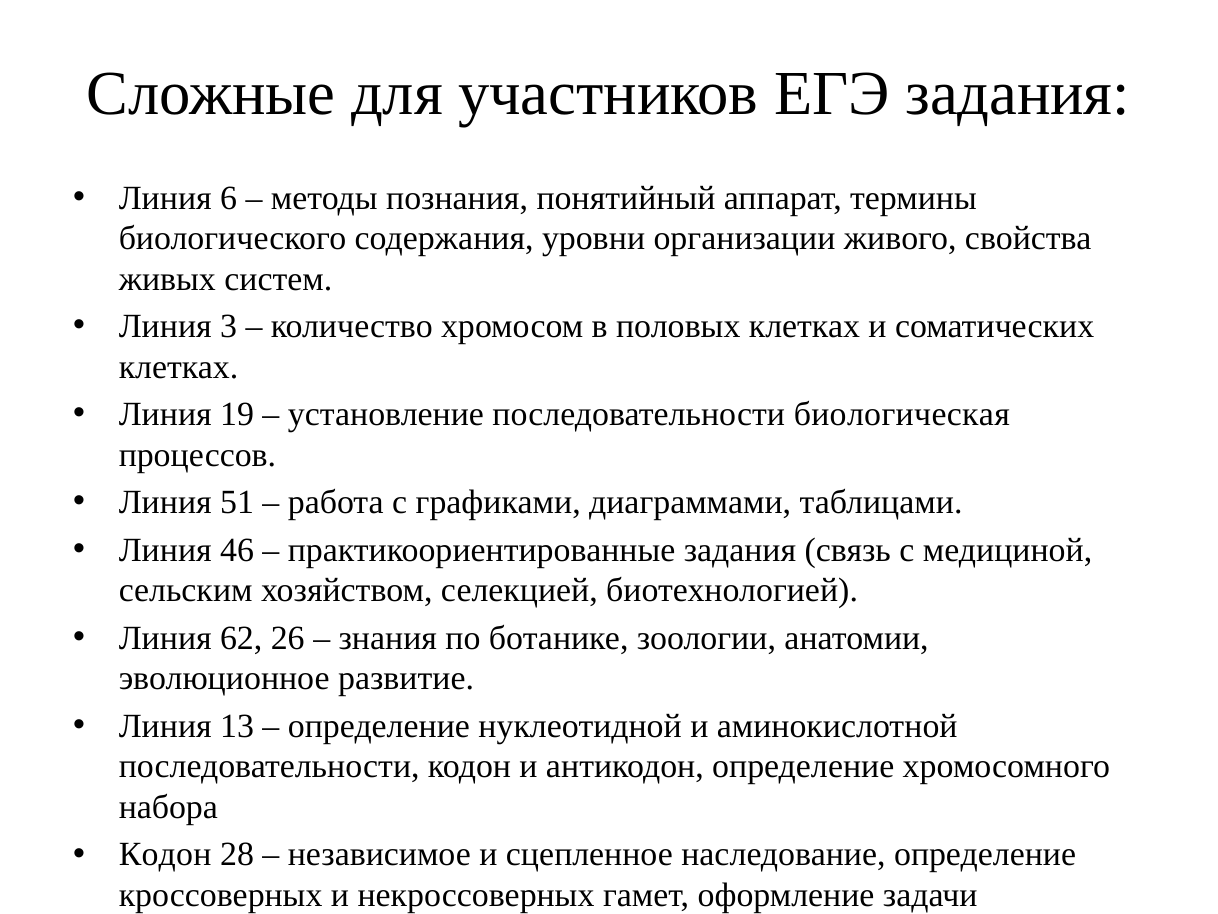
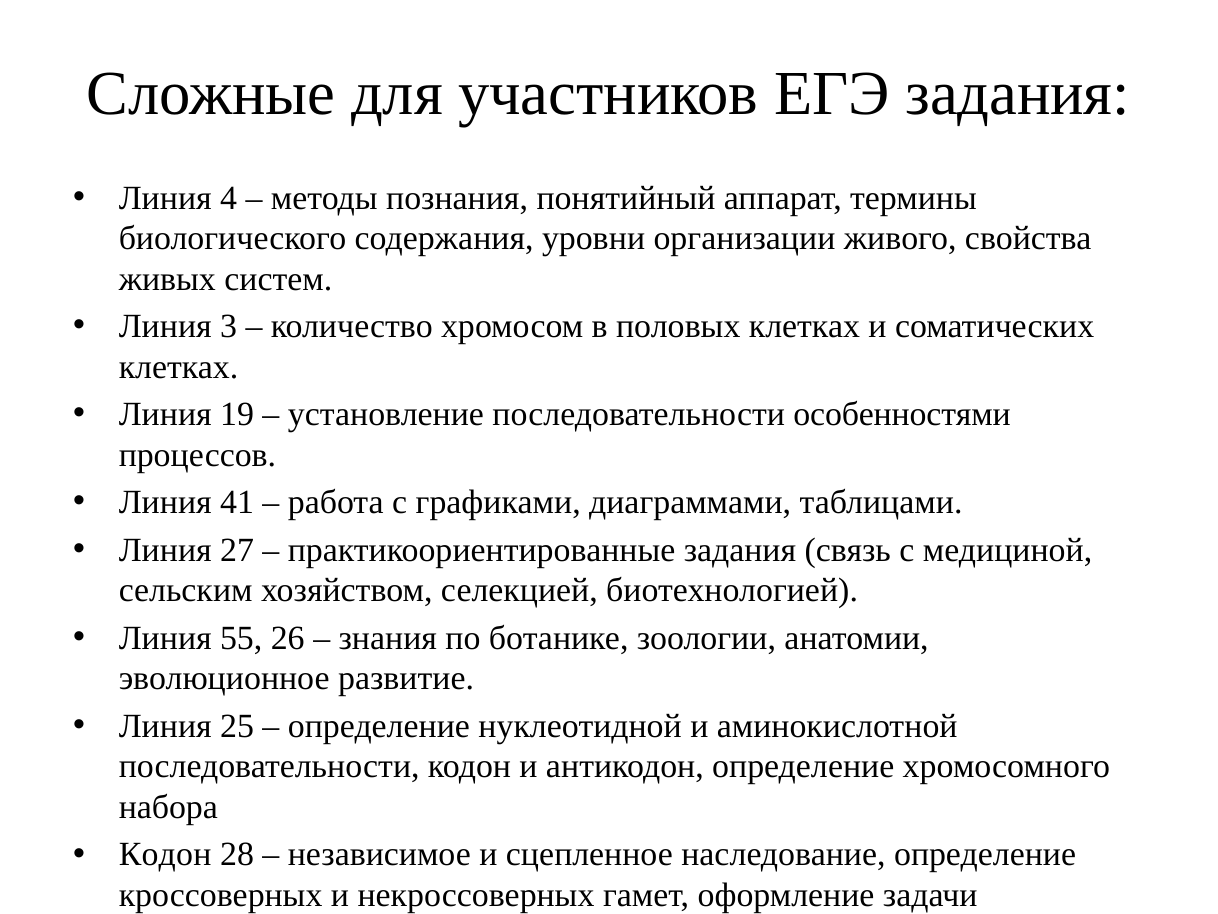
6: 6 -> 4 (228, 198)
биологическая: биологическая -> особенностями (902, 414)
51: 51 -> 41 (237, 502)
46: 46 -> 27 (237, 550)
62: 62 -> 55 (241, 638)
13: 13 -> 25 (237, 726)
